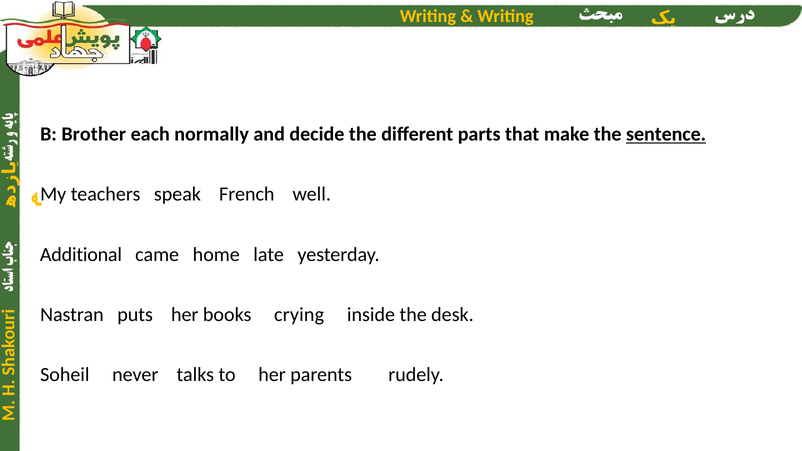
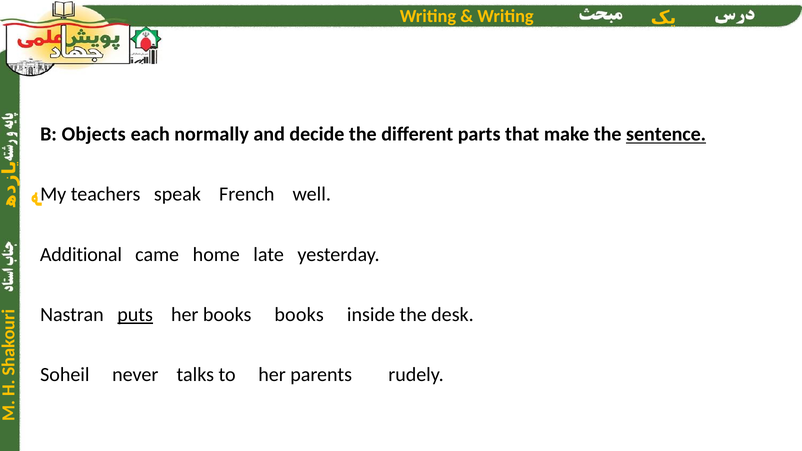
Brother: Brother -> Objects (94, 134)
puts underline: none -> present (135, 315)
books crying: crying -> books (299, 315)
